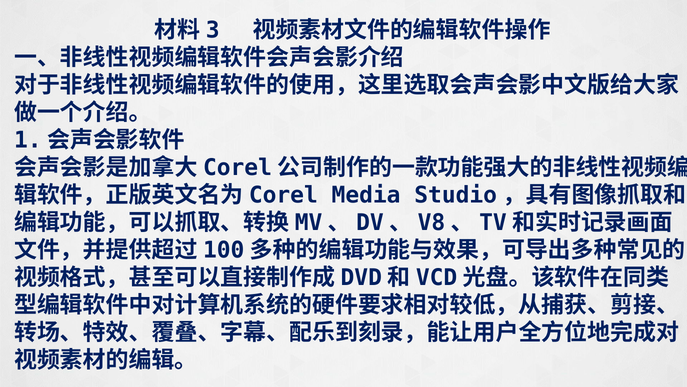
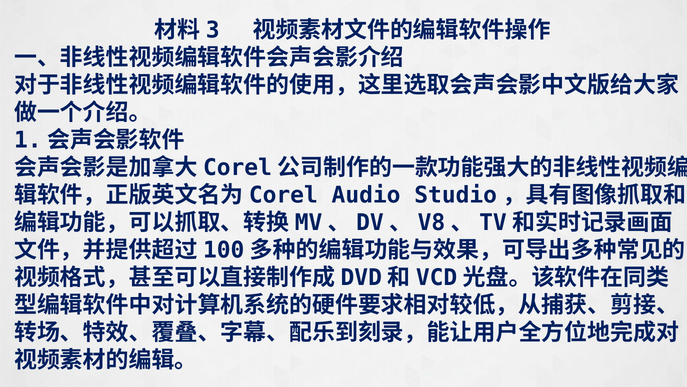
Media: Media -> Audio (366, 195)
